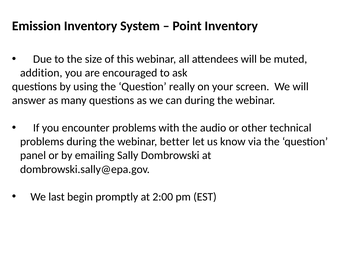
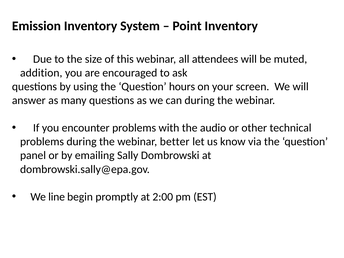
really: really -> hours (182, 87)
last: last -> line (57, 197)
